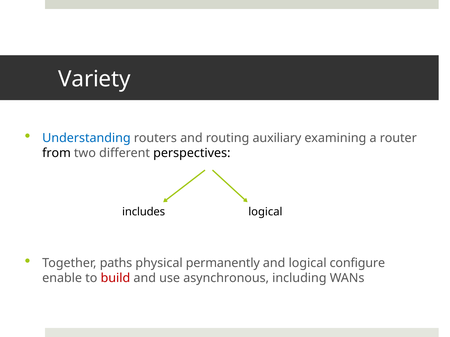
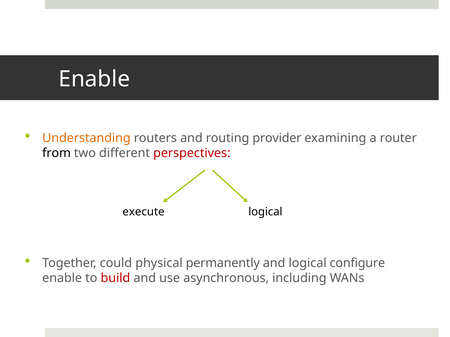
Variety: Variety -> Enable (94, 79)
Understanding colour: blue -> orange (86, 138)
auxiliary: auxiliary -> provider (277, 138)
perspectives colour: black -> red (192, 153)
includes: includes -> execute (144, 212)
paths: paths -> could (116, 263)
